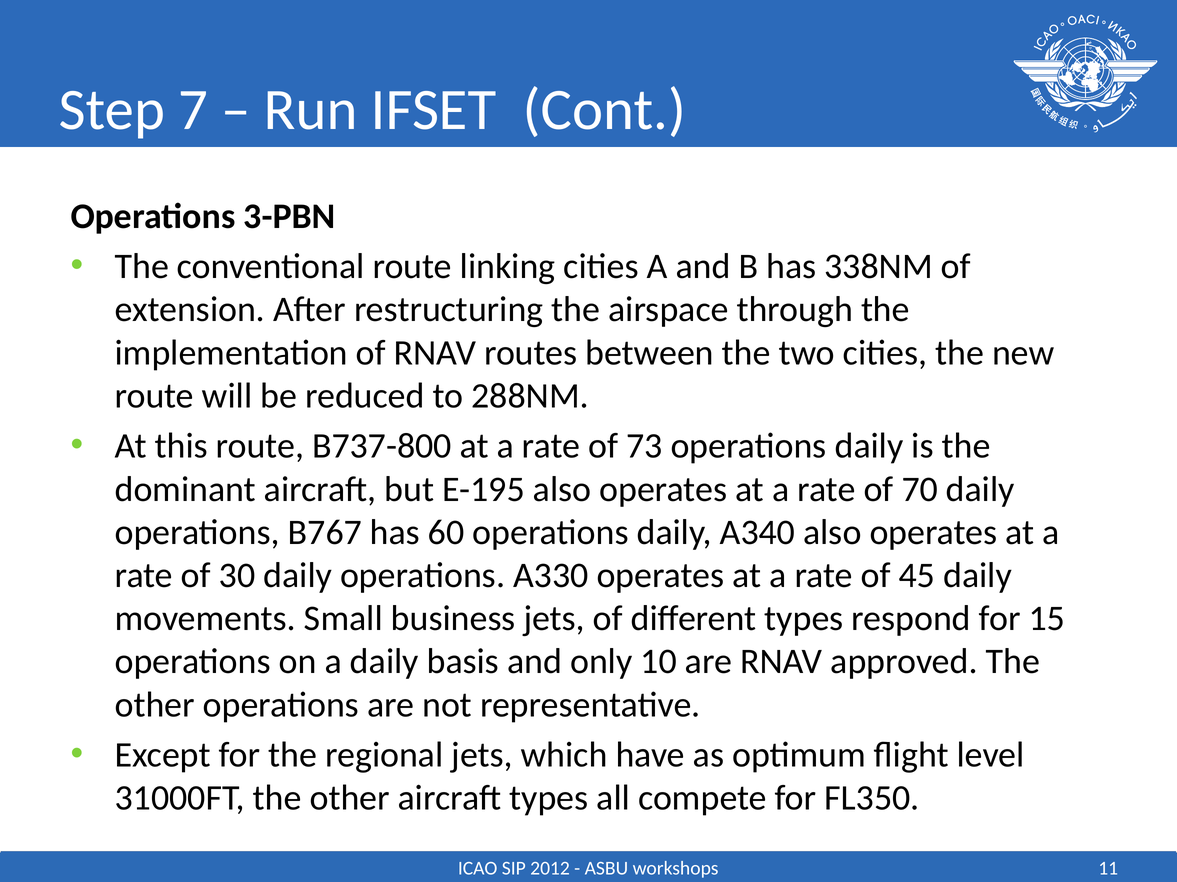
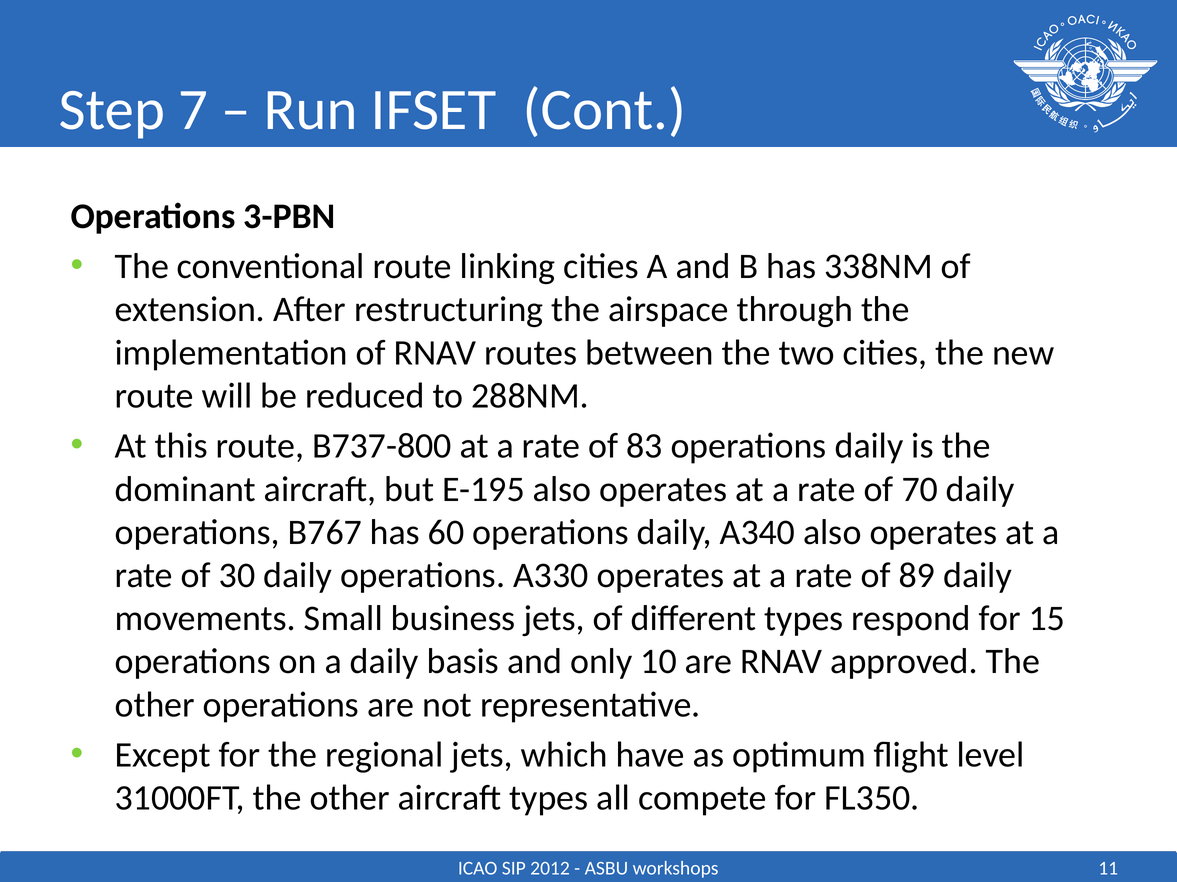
73: 73 -> 83 (644, 446)
45: 45 -> 89 (917, 576)
